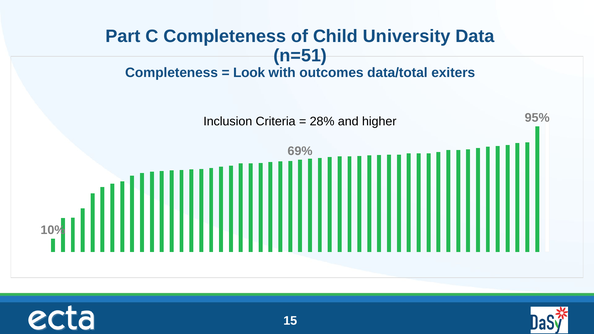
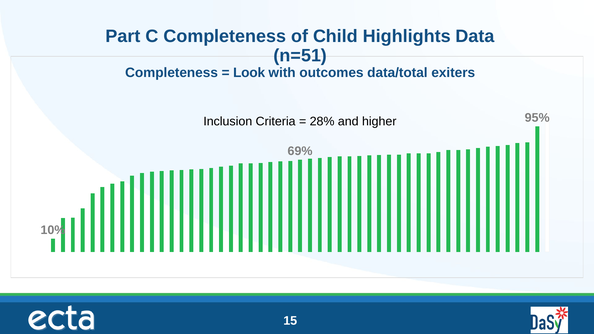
University: University -> Highlights (407, 36)
